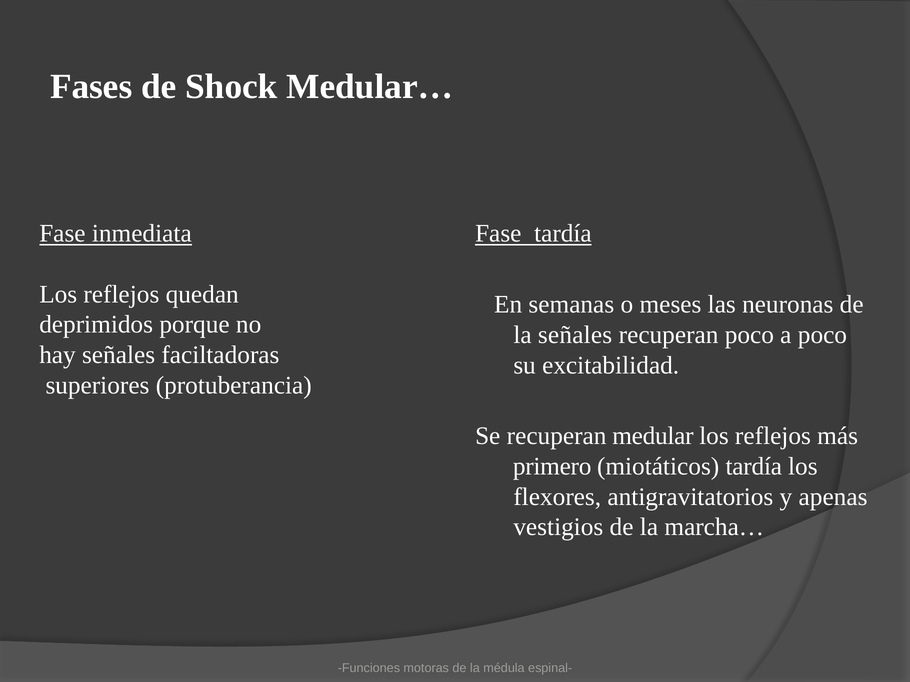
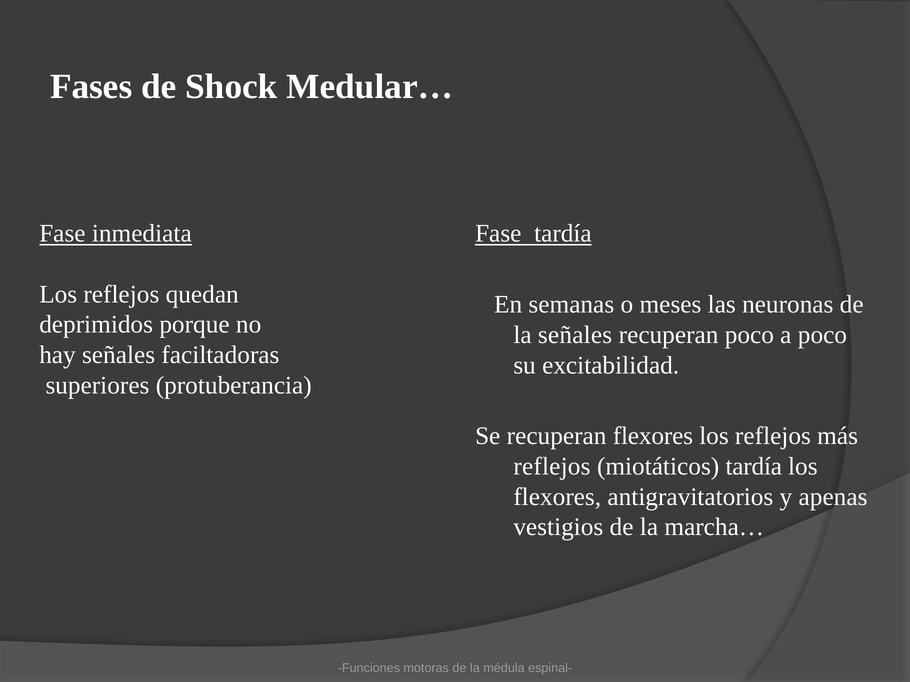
recuperan medular: medular -> flexores (653, 436)
primero: primero -> reflejos (552, 467)
